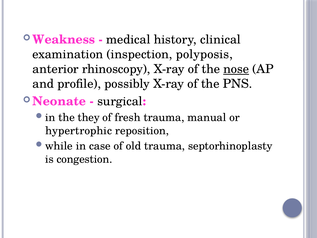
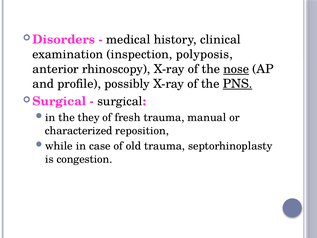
Weakness: Weakness -> Disorders (64, 40)
PNS underline: none -> present (238, 84)
Neonate: Neonate -> Surgical (59, 101)
hypertrophic: hypertrophic -> characterized (79, 130)
